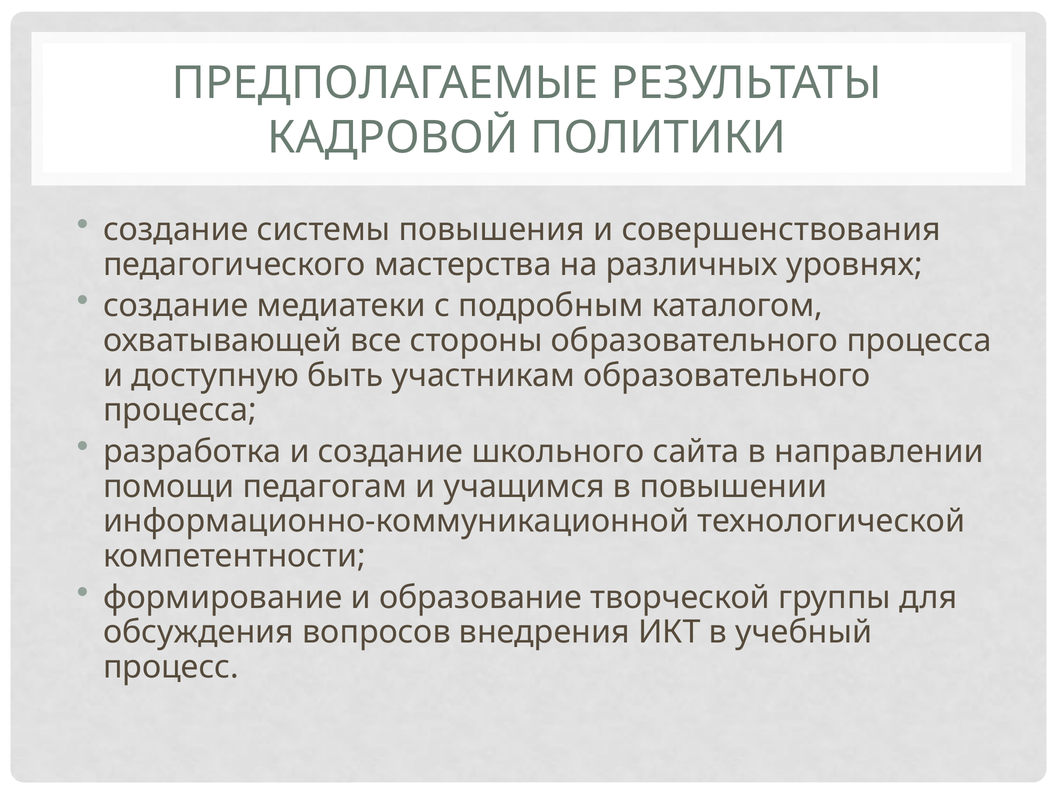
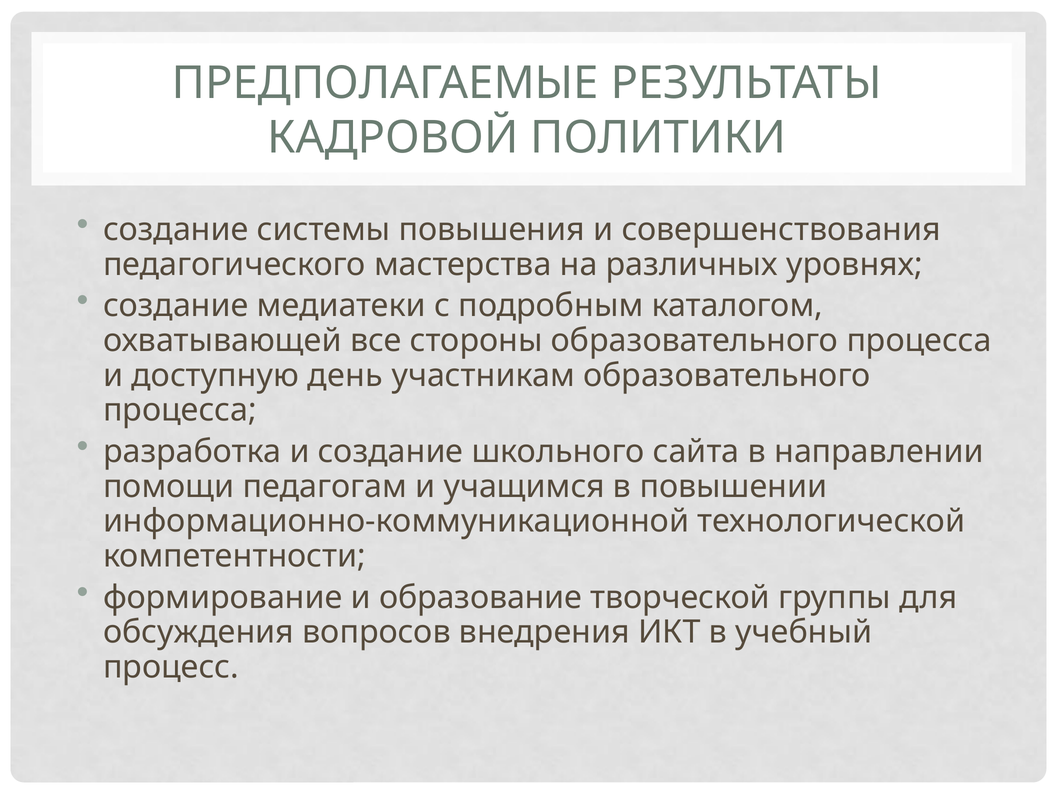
быть: быть -> день (345, 375)
